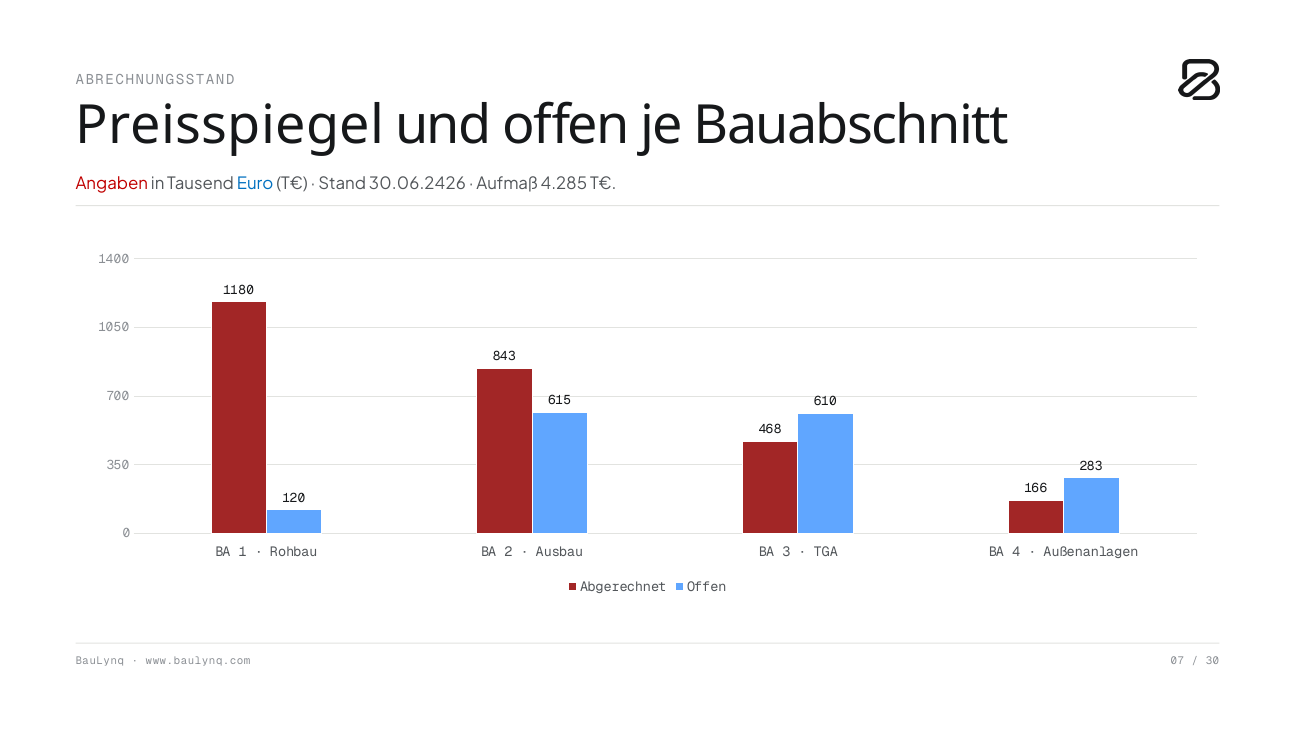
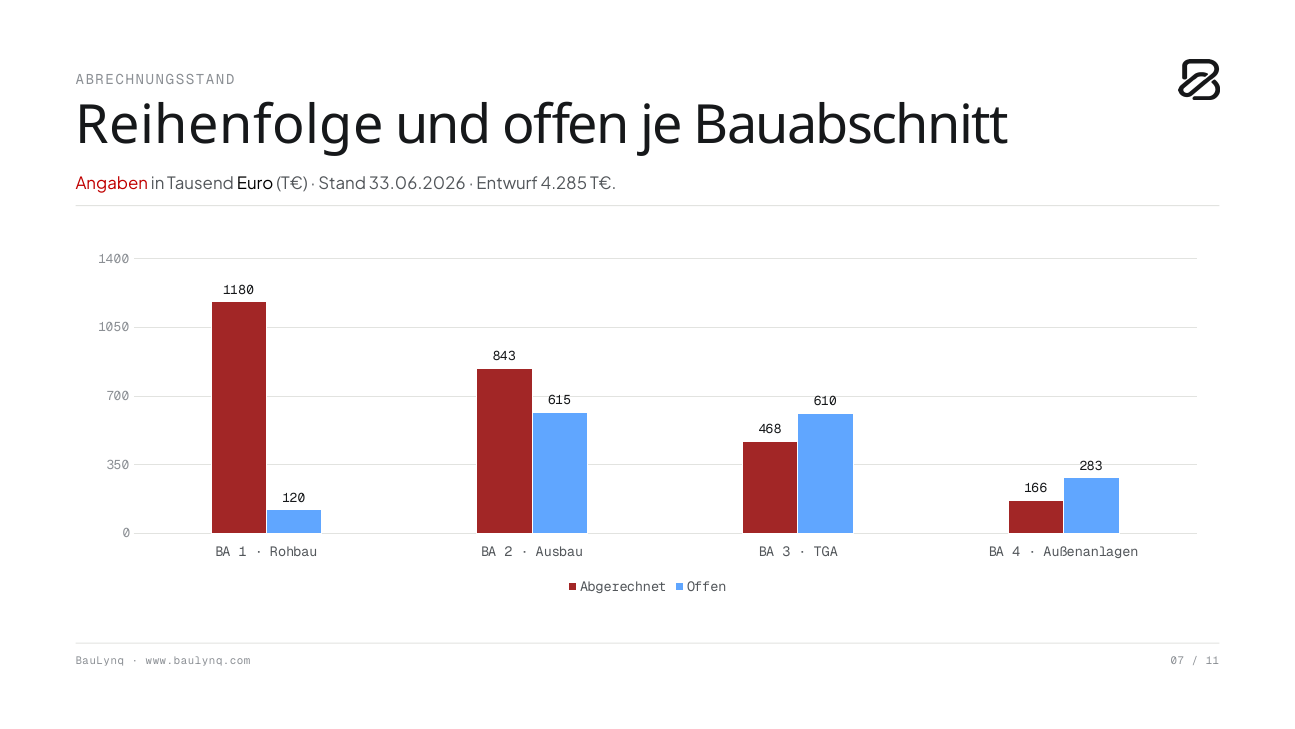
Preisspiegel: Preisspiegel -> Reihenfolge (230, 125)
Euro colour: blue -> black (255, 184)
30.06.2426: 30.06.2426 -> 33.06.2026 (417, 184)
Aufmaß: Aufmaß -> Entwurf (507, 184)
30: 30 -> 11 (1212, 660)
